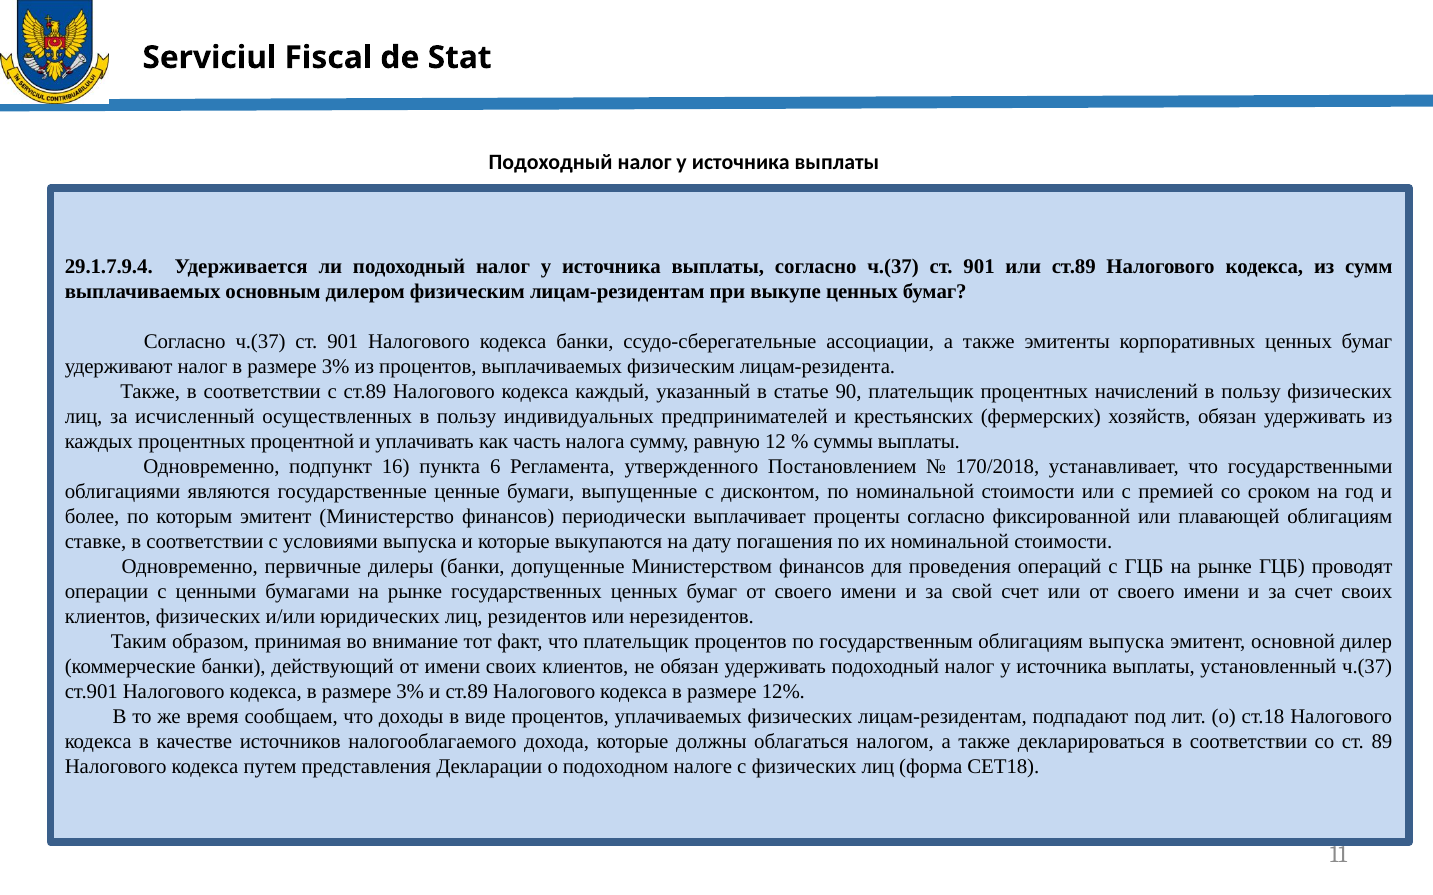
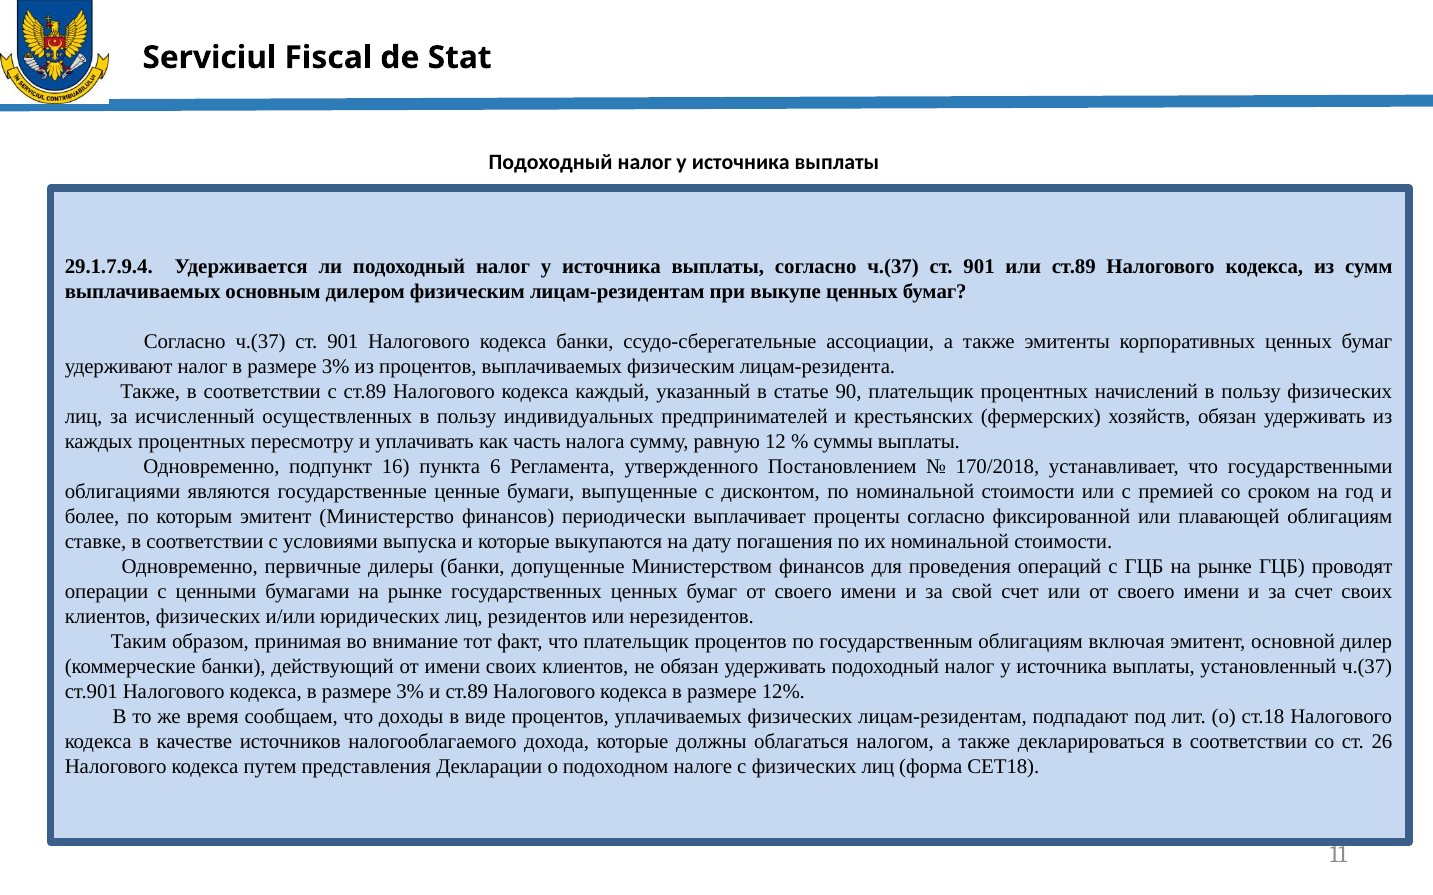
процентной: процентной -> пересмотру (302, 442)
облигациям выпуска: выпуска -> включая (1127, 642)
89: 89 -> 26 (1382, 742)
